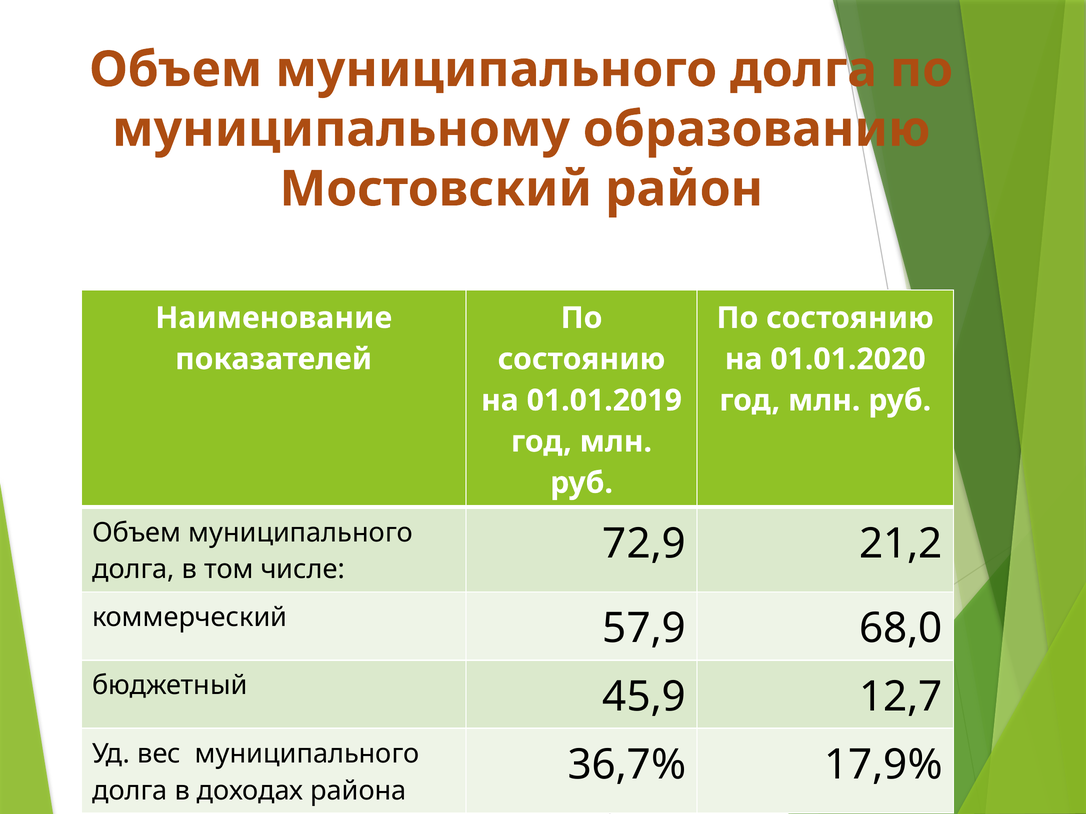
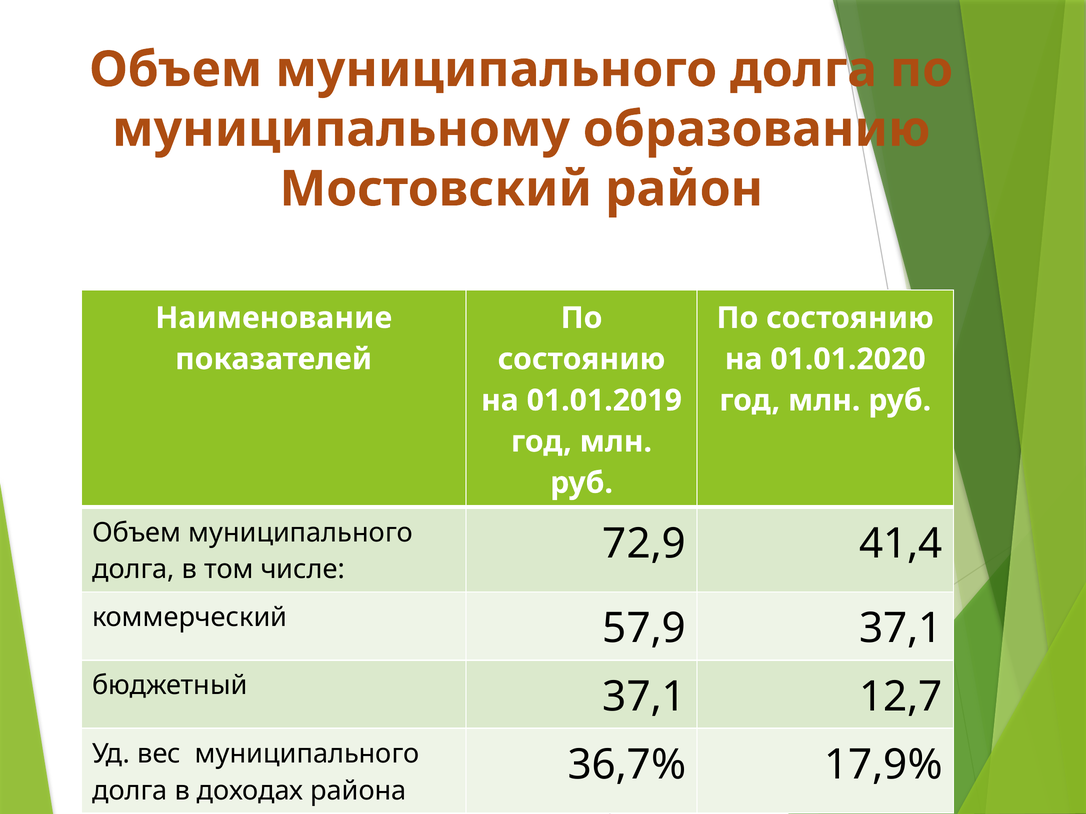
21,2: 21,2 -> 41,4 (901, 544)
57,9 68,0: 68,0 -> 37,1 (901, 629)
бюджетный 45,9: 45,9 -> 37,1 (644, 697)
